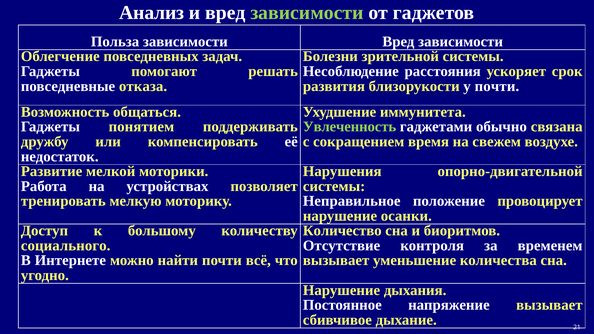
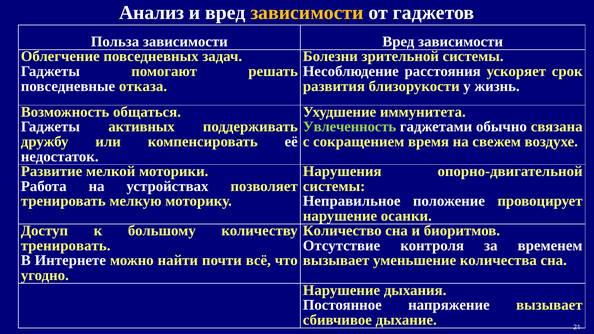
зависимости colour: light green -> yellow (307, 13)
у почти: почти -> жизнь (497, 86)
понятием: понятием -> активных (142, 127)
социального: социального -> тренировать (66, 246)
